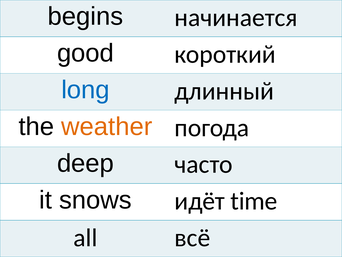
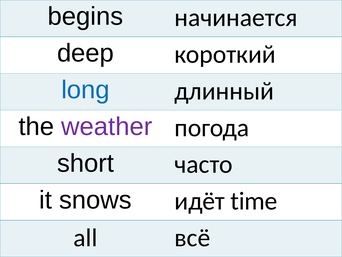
good: good -> deep (85, 53)
weather colour: orange -> purple (107, 126)
deep: deep -> short (85, 163)
